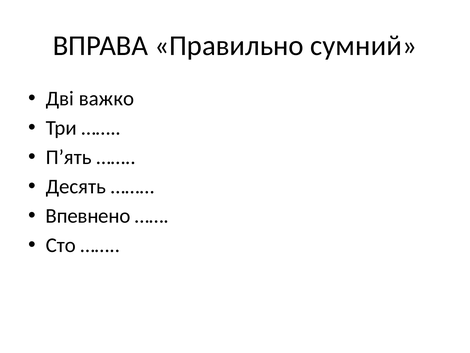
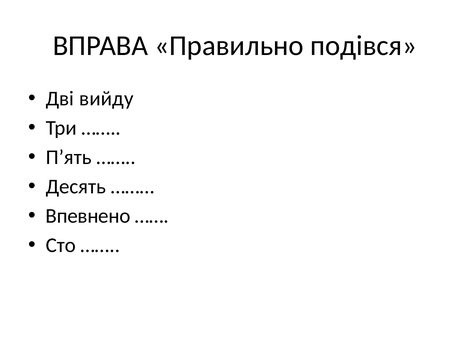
сумний: сумний -> подівся (364, 45)
важко: важко -> вийду (106, 99)
